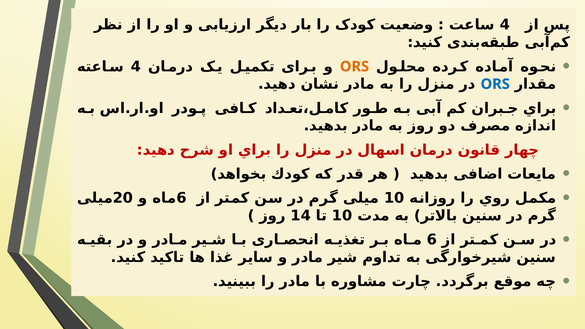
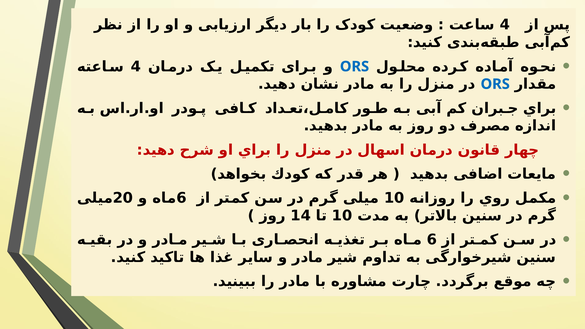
ORS colour: orange -> blue (355, 67)
